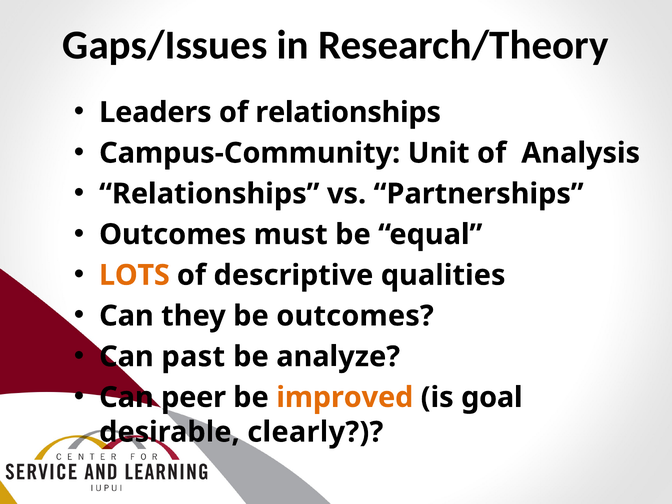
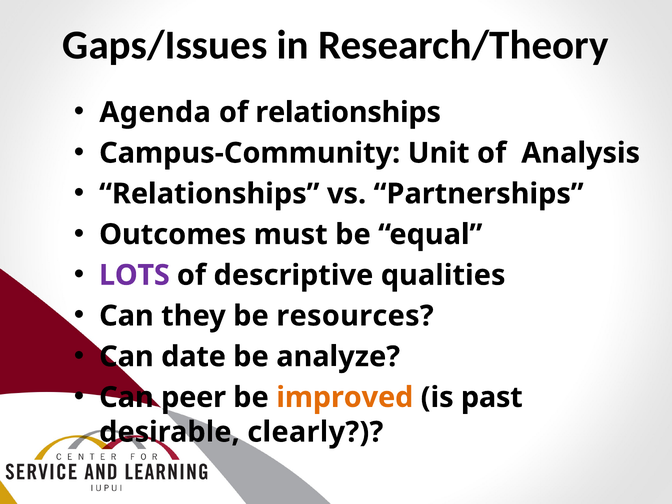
Leaders: Leaders -> Agenda (155, 112)
LOTS colour: orange -> purple (134, 275)
be outcomes: outcomes -> resources (355, 316)
past: past -> date (194, 357)
goal: goal -> past (492, 397)
